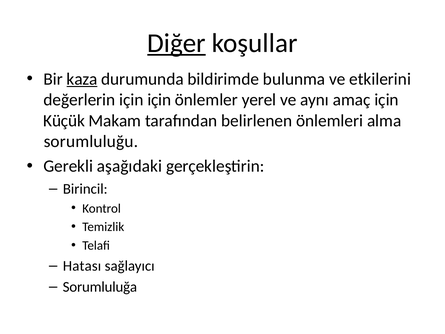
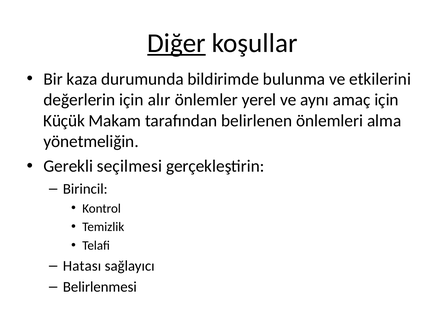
kaza underline: present -> none (82, 79)
için için: için -> alır (159, 100)
sorumluluğu: sorumluluğu -> yönetmeliğin (91, 141)
aşağıdaki: aşağıdaki -> seçilmesi (129, 166)
Sorumluluğa: Sorumluluğa -> Belirlenmesi (100, 287)
